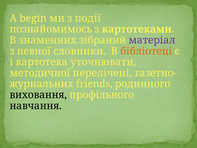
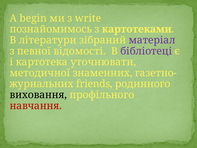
події: події -> write (88, 18)
знаменних: знаменних -> літератури (48, 40)
словники: словники -> відомості (80, 51)
бібліотеці colour: orange -> purple (146, 51)
перелічені: перелічені -> знаменних (103, 73)
навчання colour: black -> red (36, 106)
